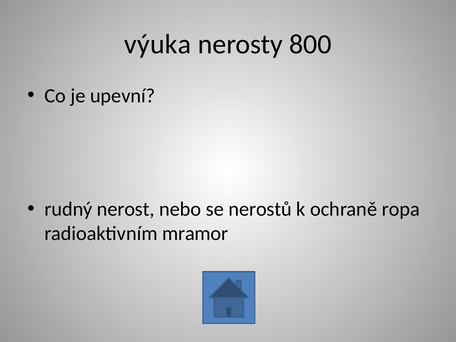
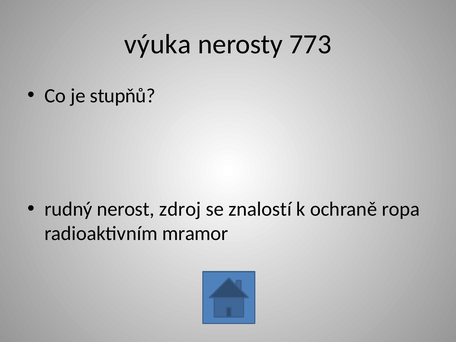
800: 800 -> 773 (310, 44)
upevní: upevní -> stupňů (123, 96)
nebo: nebo -> zdroj (180, 209)
nerostů: nerostů -> znalostí (260, 209)
